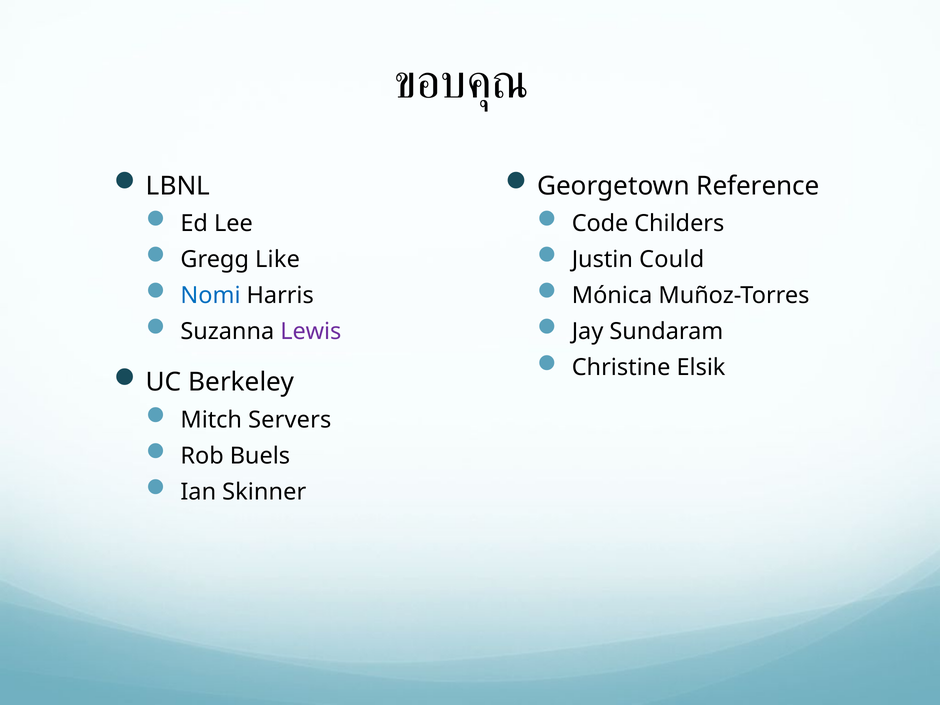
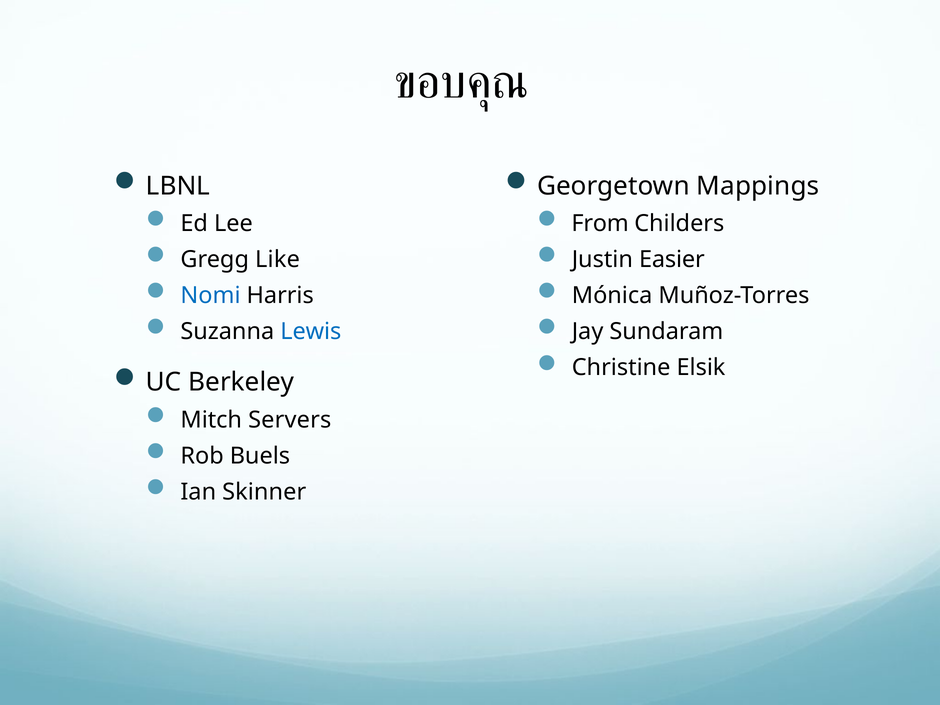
Reference: Reference -> Mappings (758, 186)
Code: Code -> From (600, 223)
Could: Could -> Easier (672, 259)
Lewis colour: purple -> blue (311, 331)
